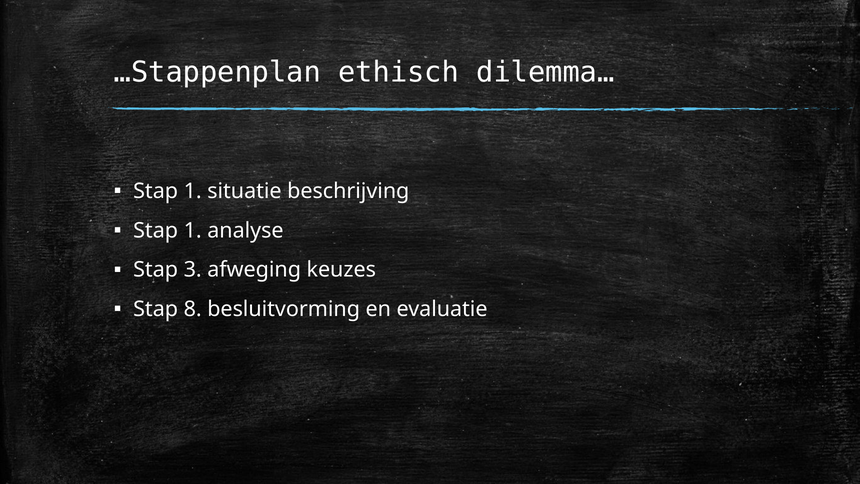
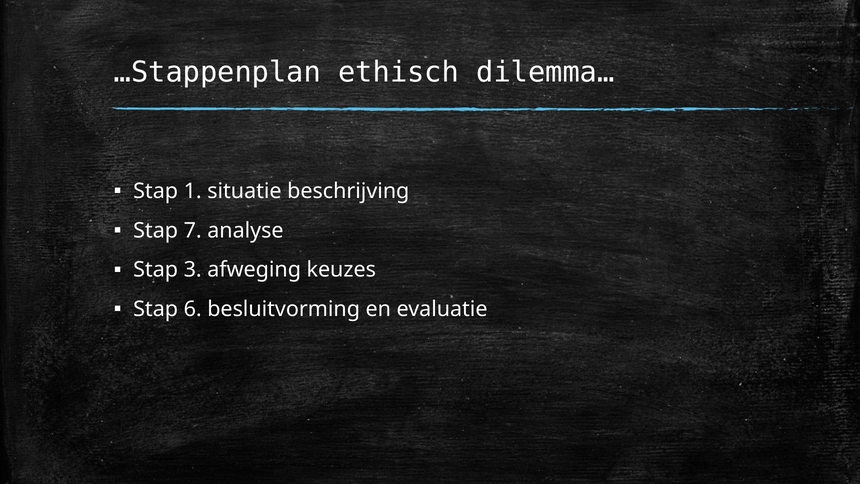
1: 1 -> 7 (193, 230)
8: 8 -> 6 (193, 309)
